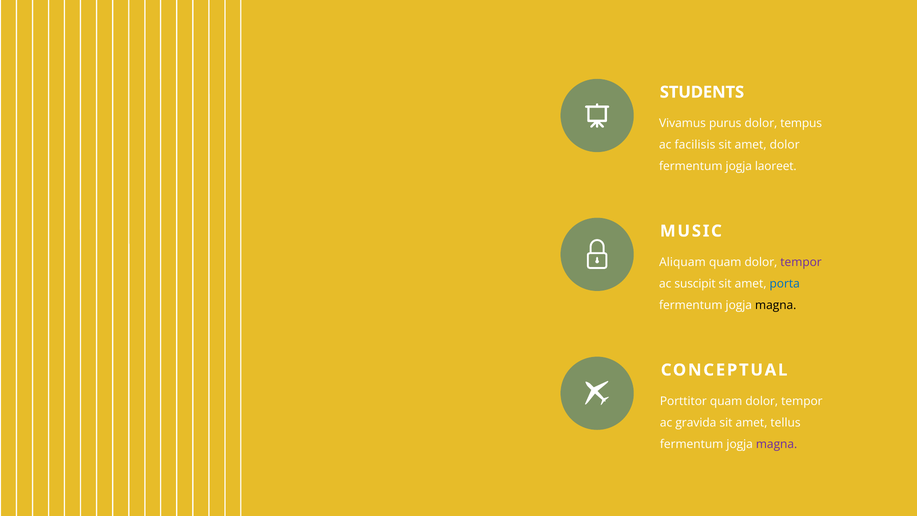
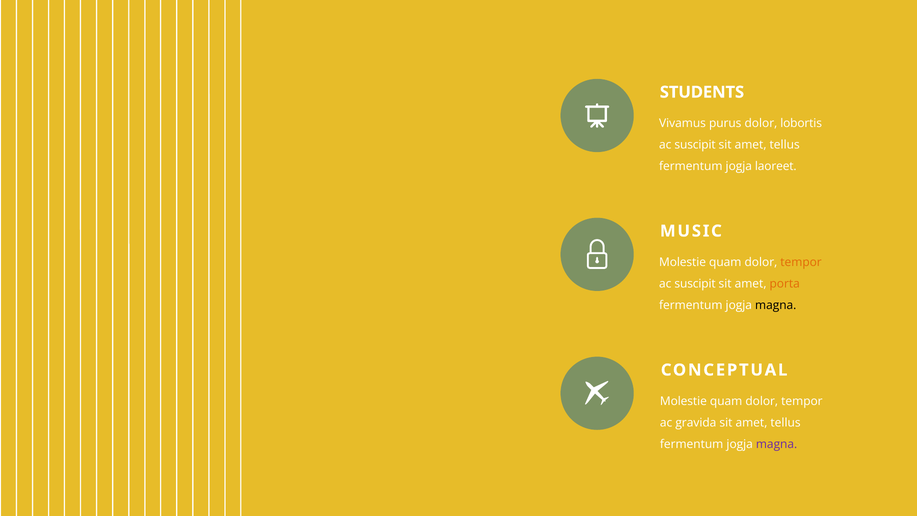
tempus: tempus -> lobortis (801, 123)
facilisis: facilisis -> suscipit (695, 145)
dolor: dolor -> tellus (785, 145)
Aliquam: Aliquam -> Molestie (683, 262)
tempor colour: purple -> orange (801, 262)
porta colour: blue -> orange (785, 284)
Porttitor: Porttitor -> Molestie (683, 401)
